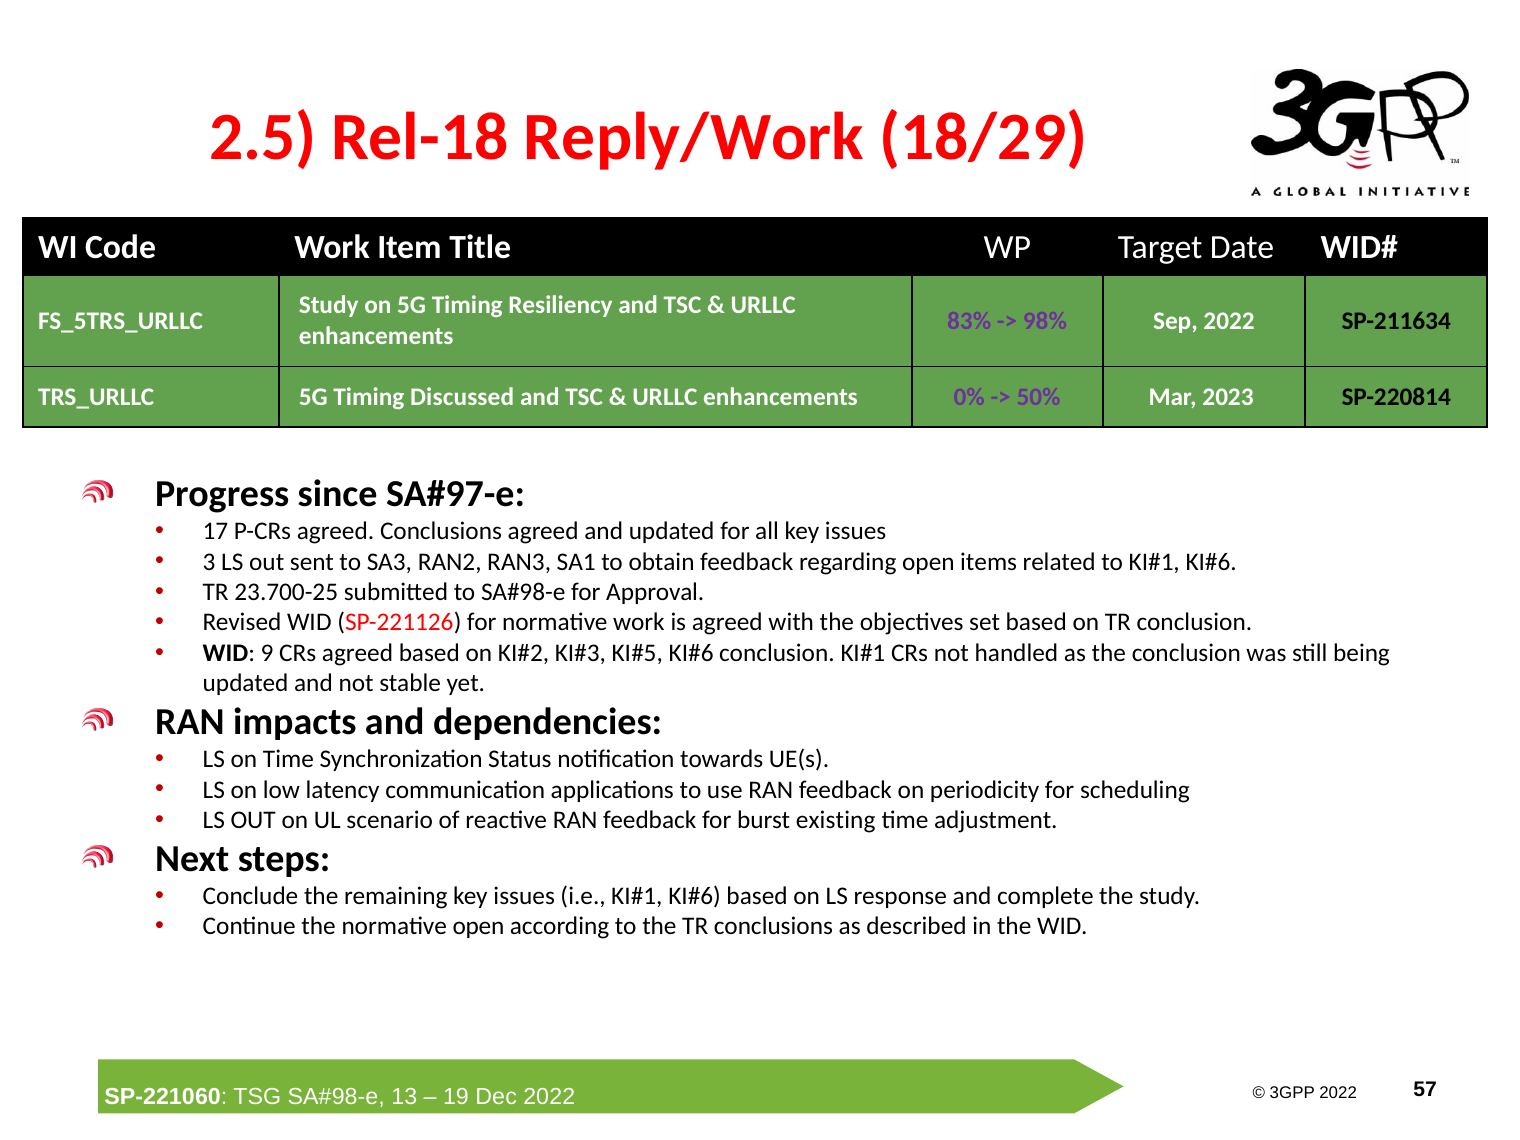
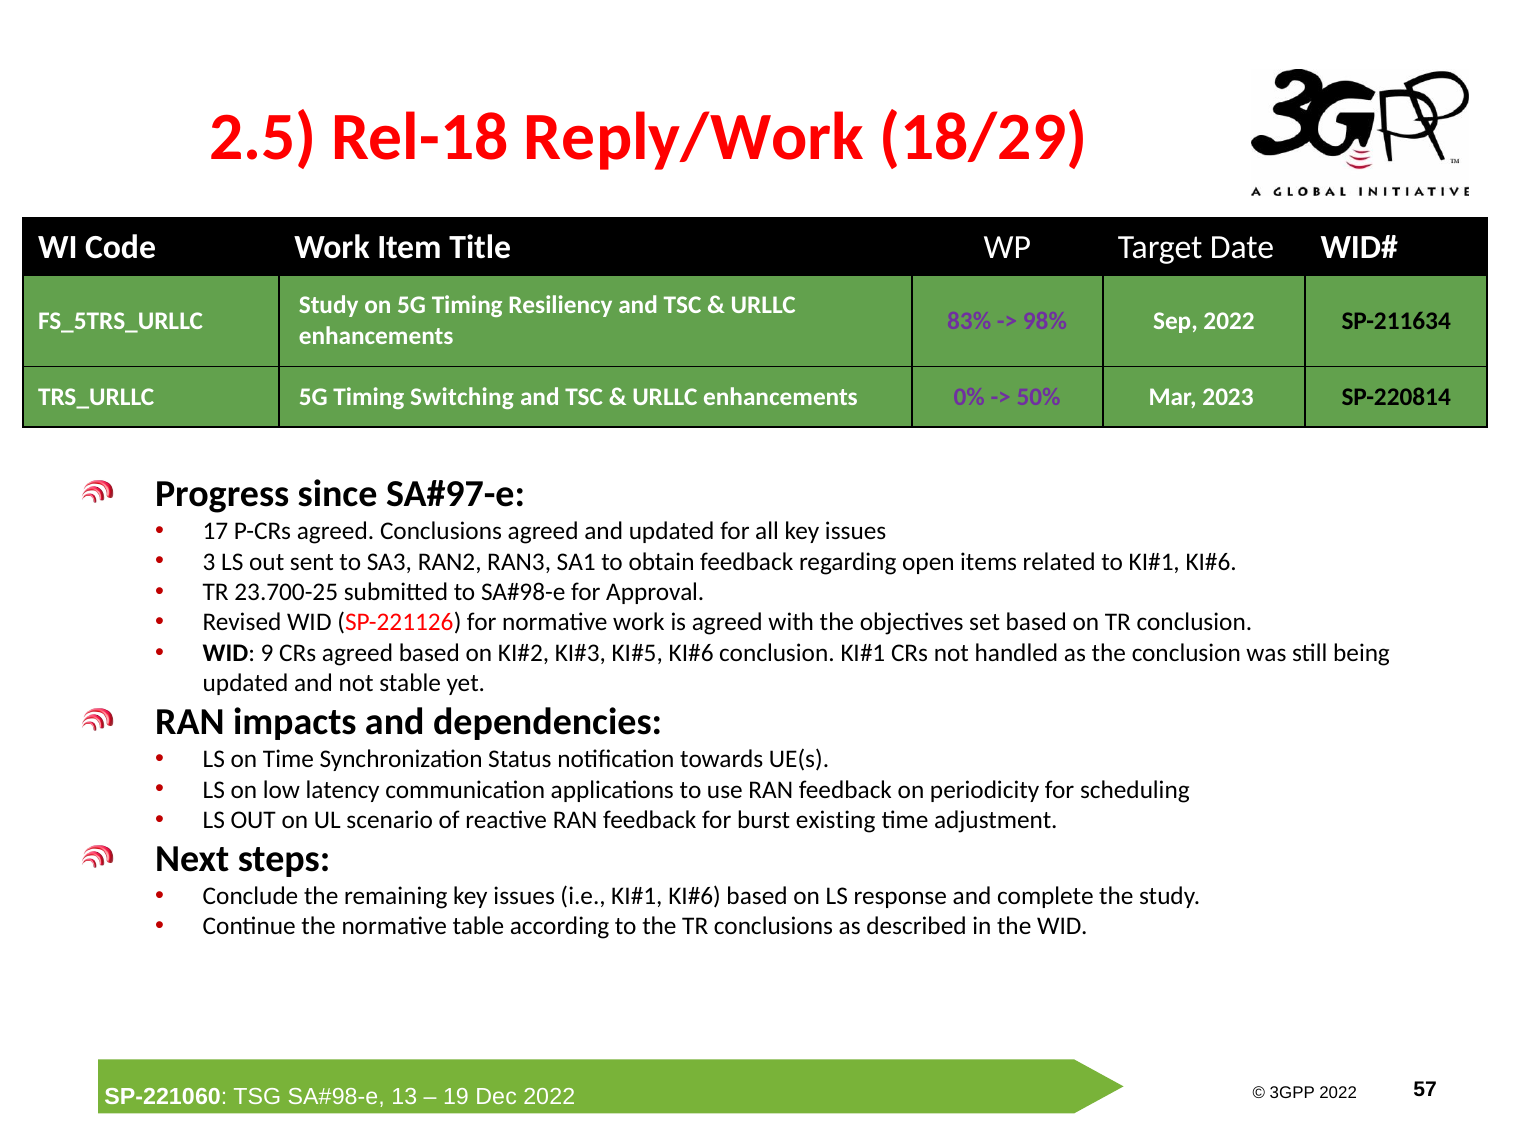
Discussed: Discussed -> Switching (462, 397)
normative open: open -> table (478, 927)
